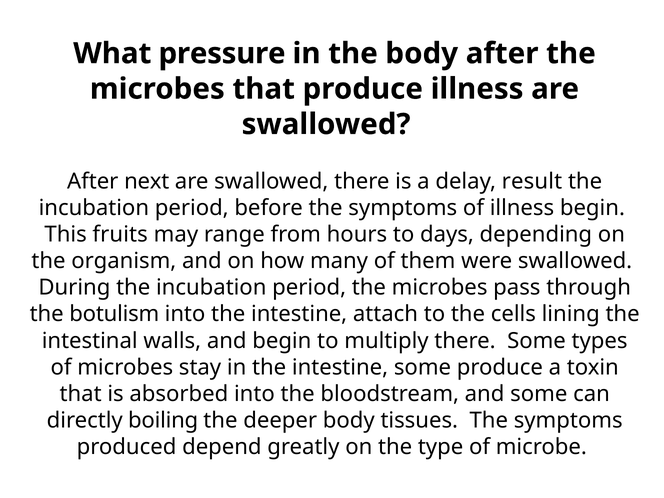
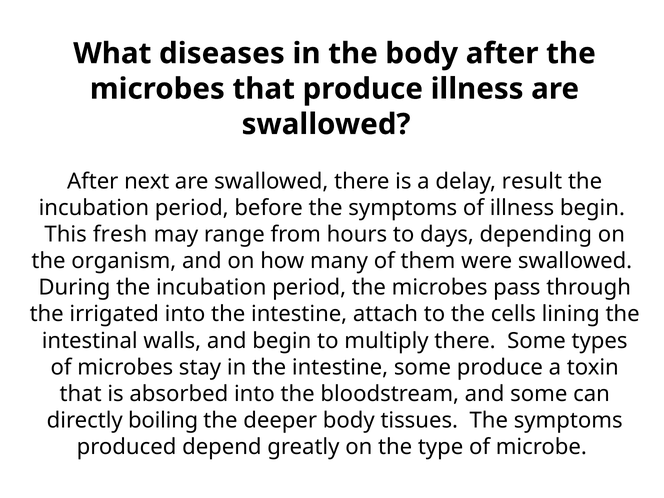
pressure: pressure -> diseases (222, 53)
fruits: fruits -> fresh (120, 235)
botulism: botulism -> irrigated (114, 314)
